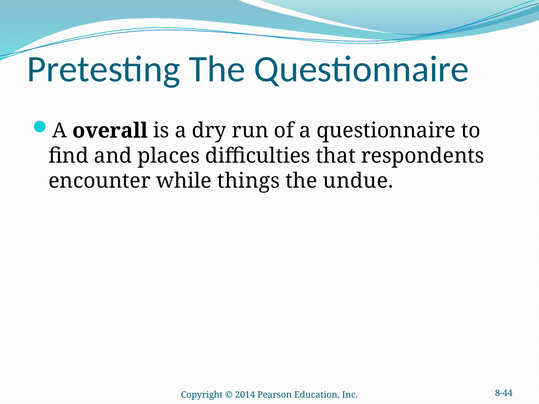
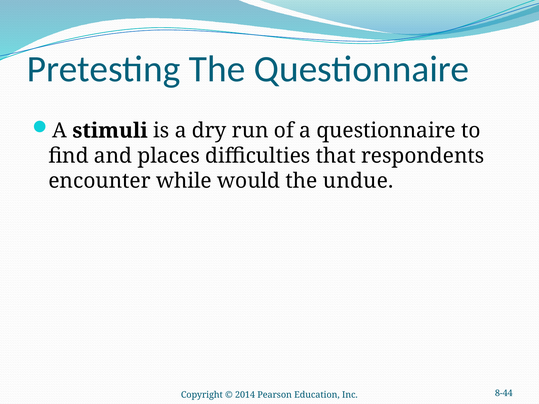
overall: overall -> stimuli (110, 131)
things: things -> would (249, 181)
